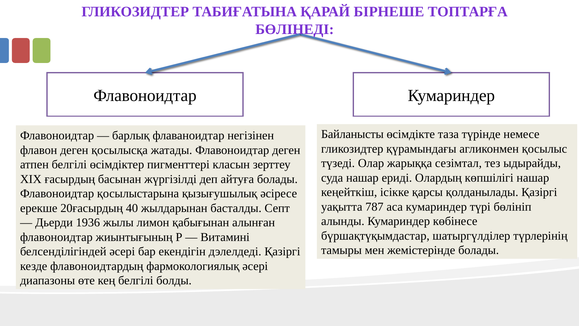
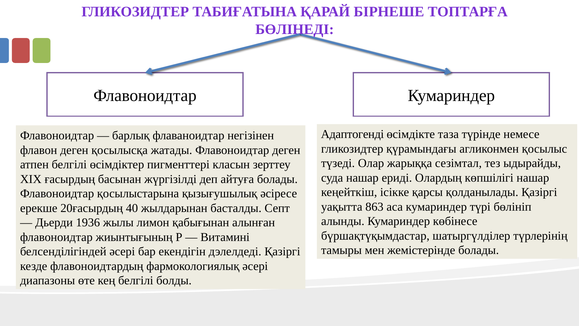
Байланысты: Байланысты -> Адаптогенді (352, 134)
787: 787 -> 863 (374, 207)
